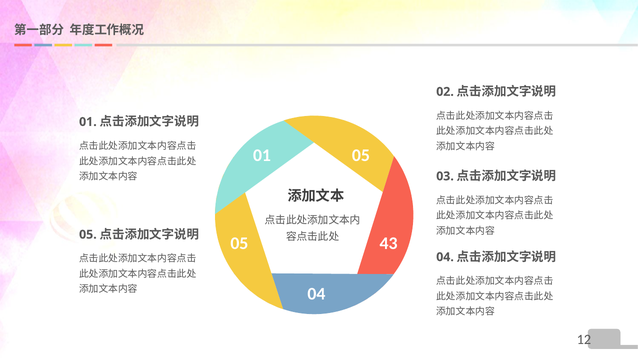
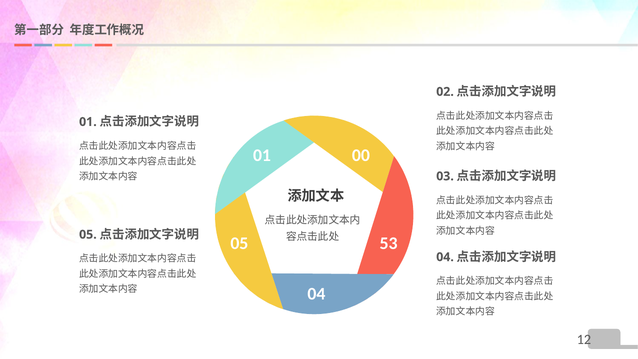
01 05: 05 -> 00 (361, 156)
43: 43 -> 53 (389, 243)
